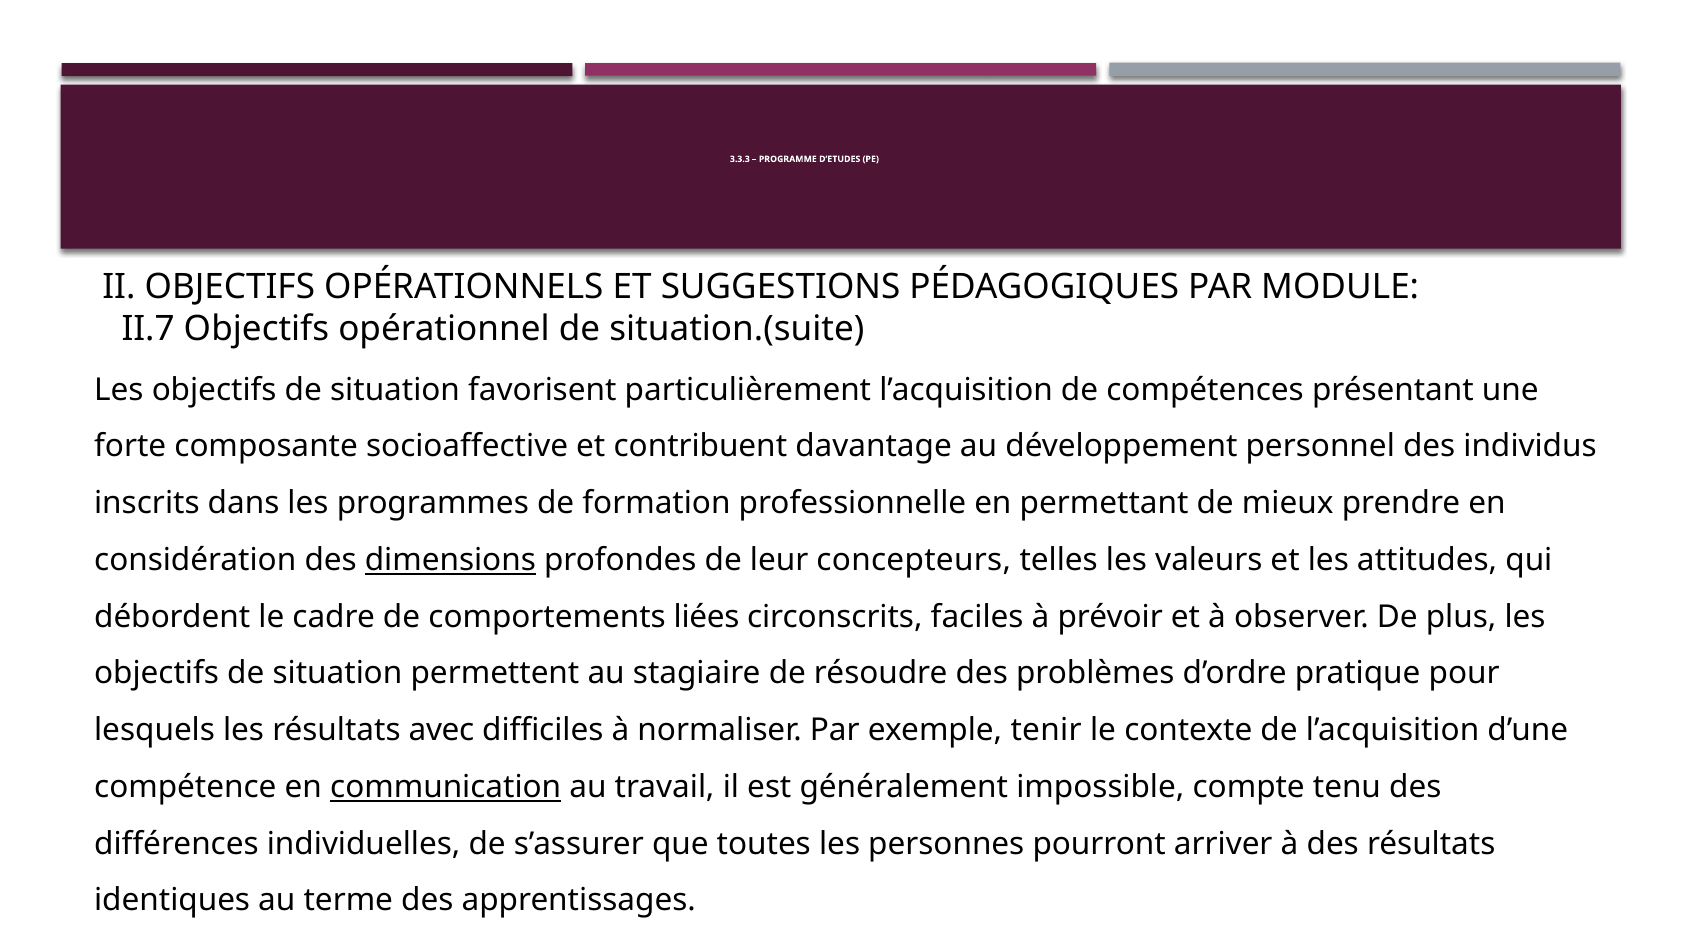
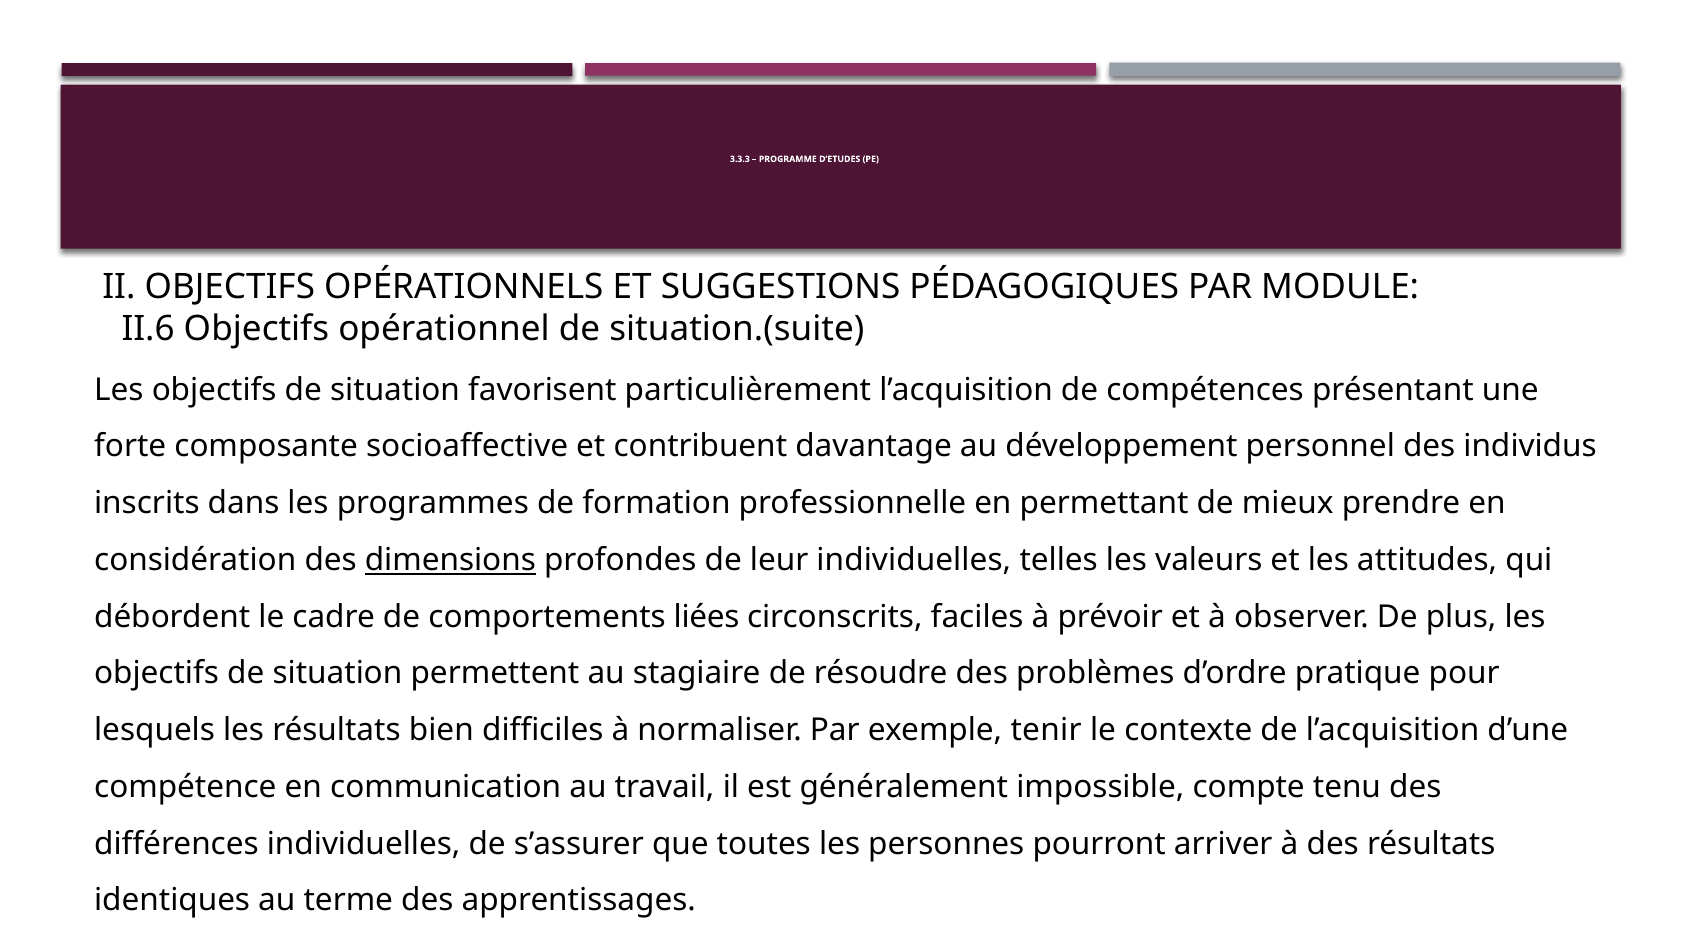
II.7: II.7 -> II.6 (148, 329)
leur concepteurs: concepteurs -> individuelles (914, 560)
avec: avec -> bien (441, 730)
communication underline: present -> none (446, 787)
